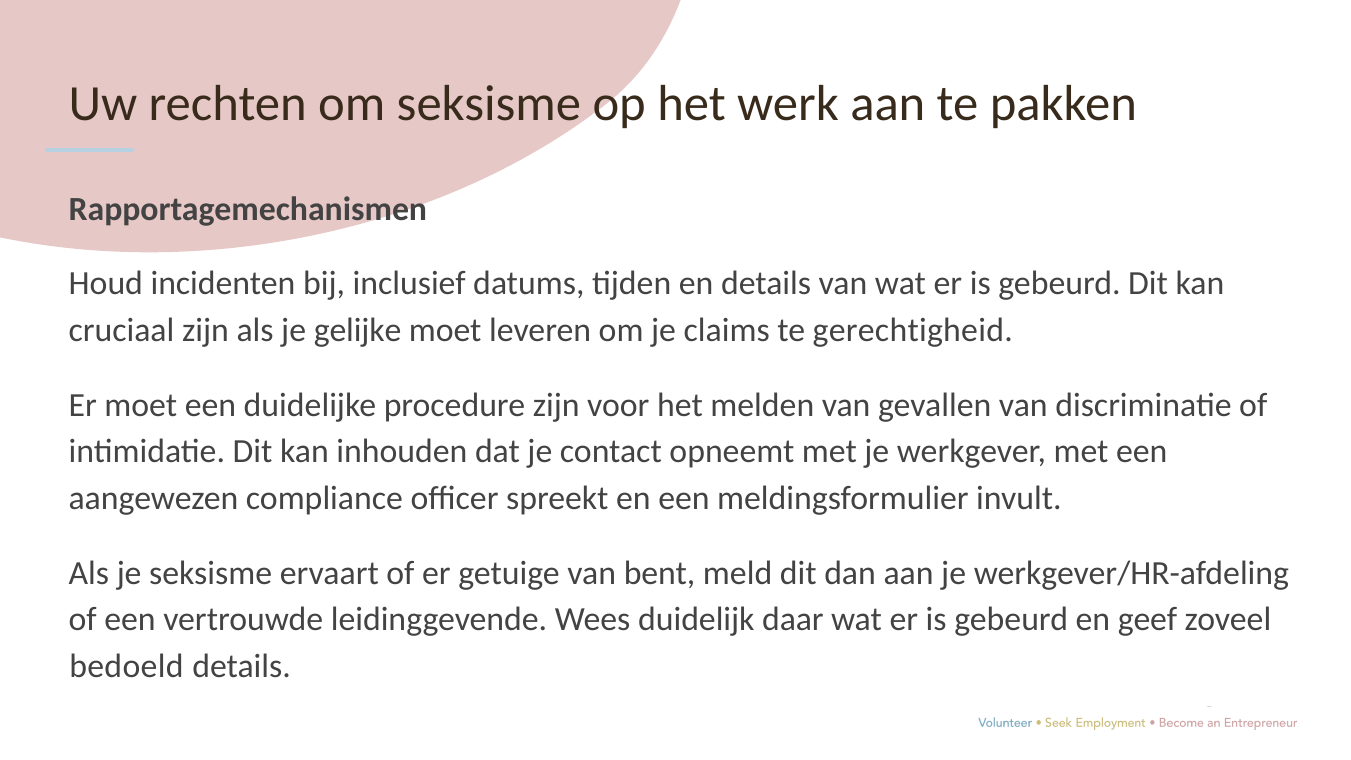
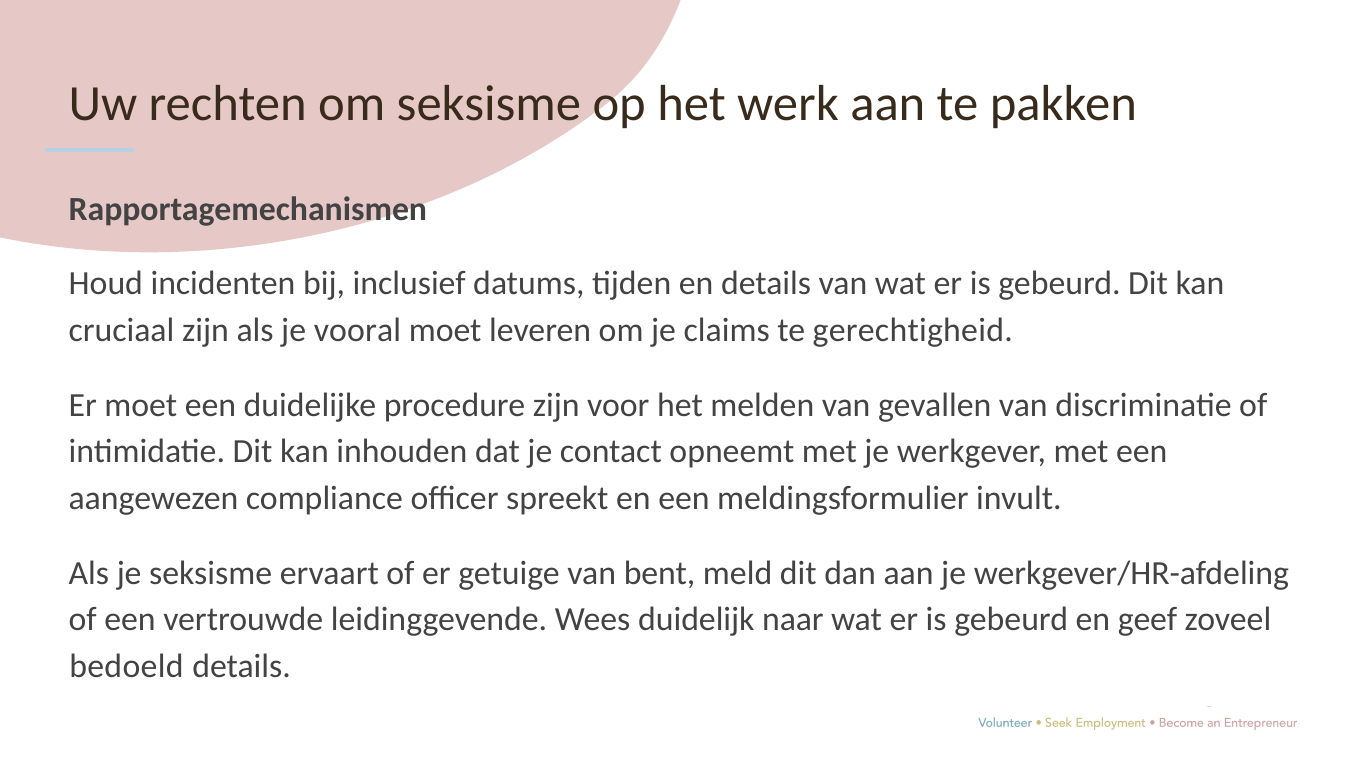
gelijke: gelijke -> vooral (357, 330)
daar: daar -> naar (793, 620)
